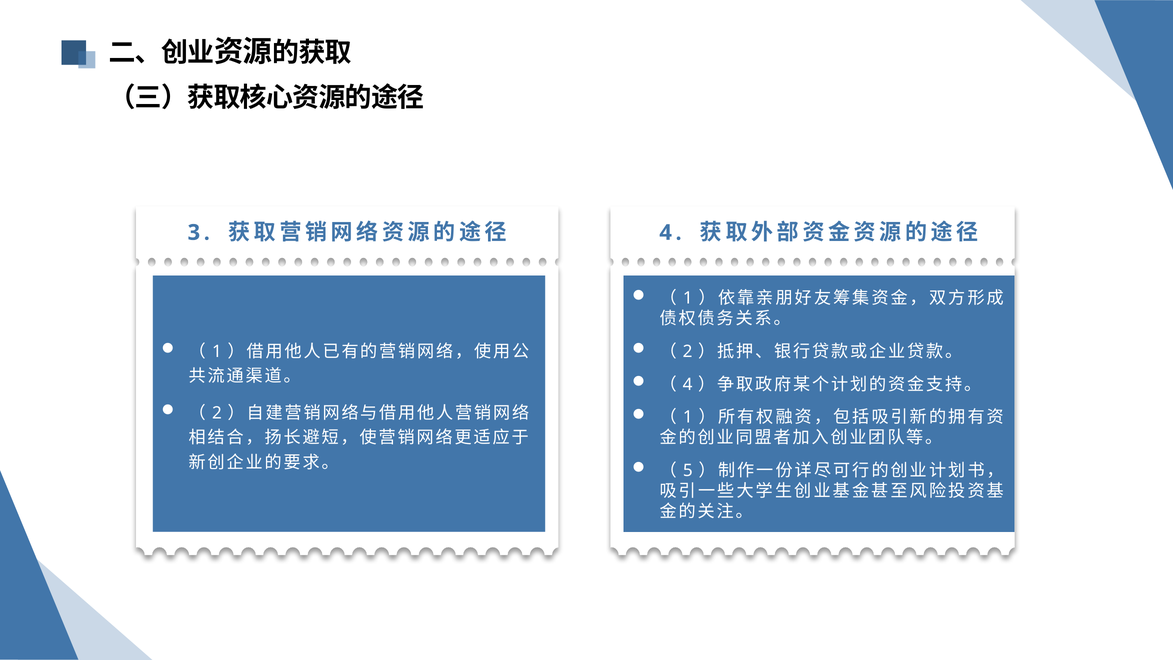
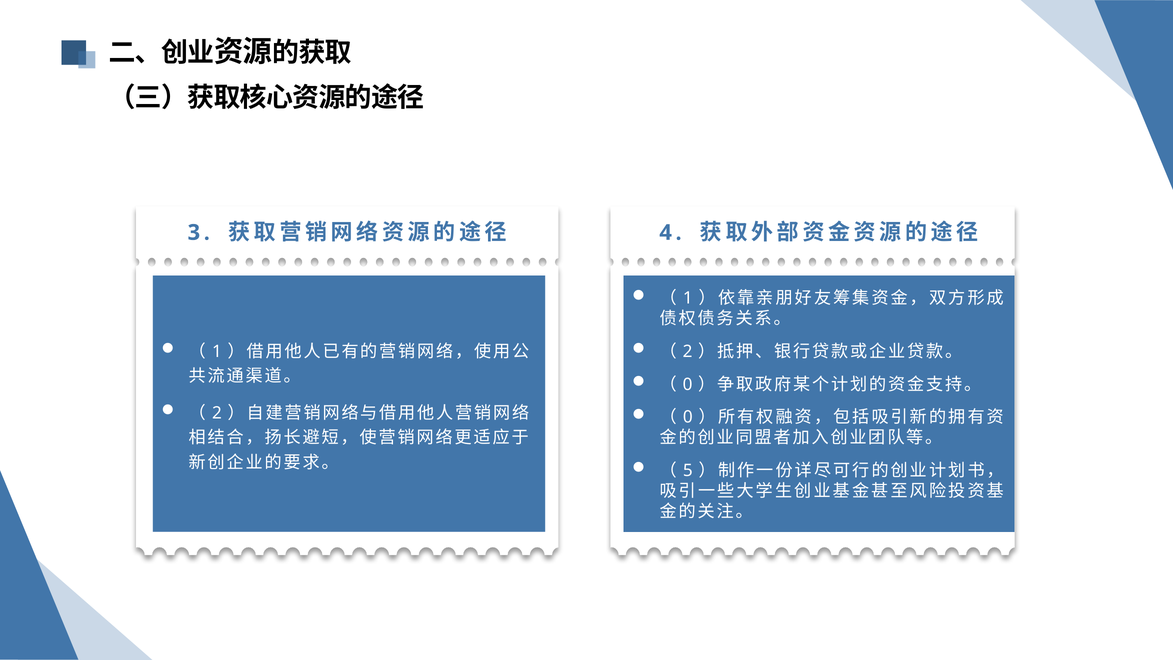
4: 4 -> 0 (688, 384)
1: 1 -> 0 (688, 417)
